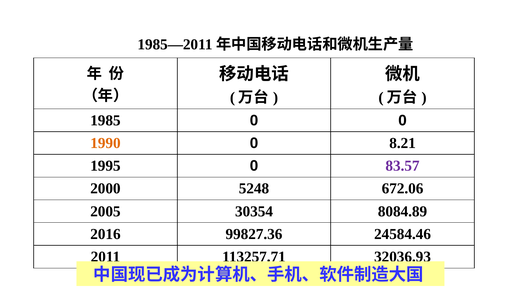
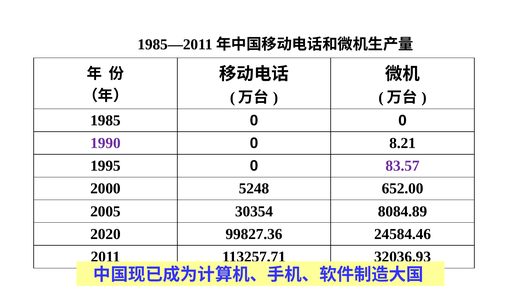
1990 colour: orange -> purple (105, 143)
672.06: 672.06 -> 652.00 (403, 189)
2016: 2016 -> 2020 (105, 234)
